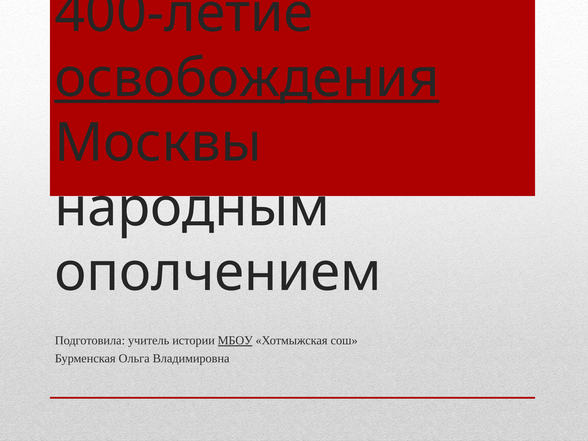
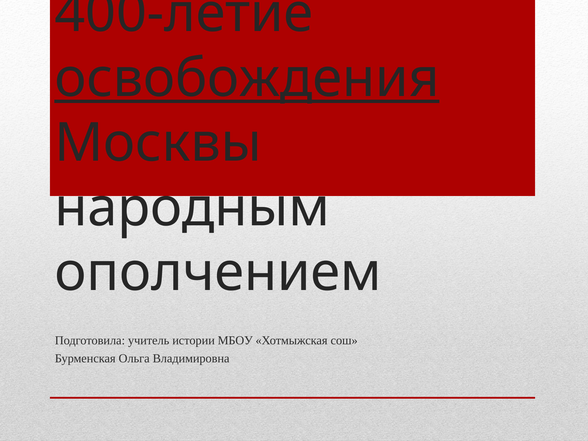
МБОУ underline: present -> none (235, 341)
